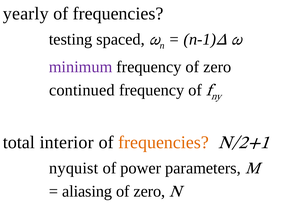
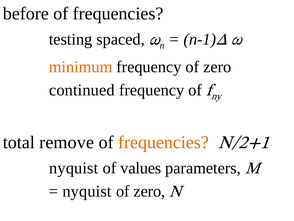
yearly: yearly -> before (26, 14)
minimum colour: purple -> orange (81, 67)
interior: interior -> remove (67, 142)
power: power -> values (141, 168)
aliasing: aliasing -> nyquist (87, 191)
